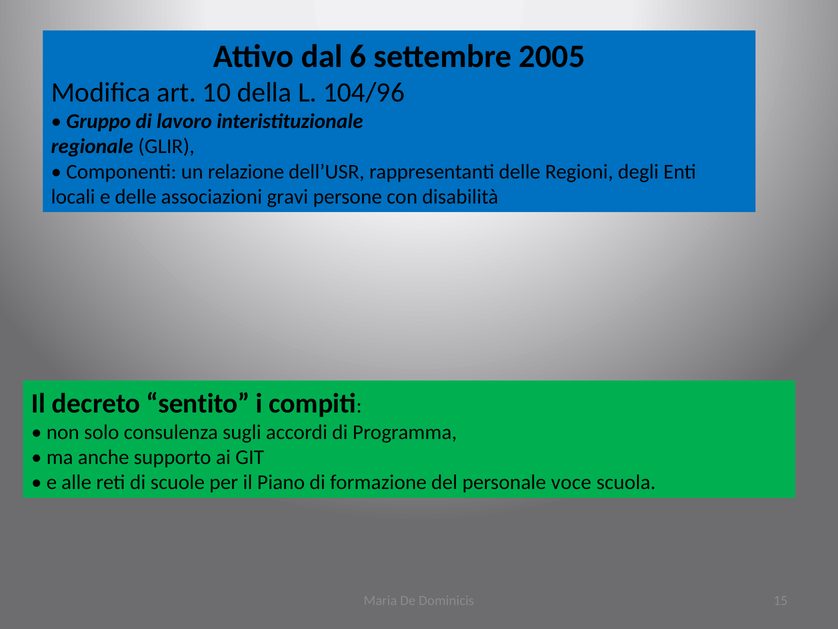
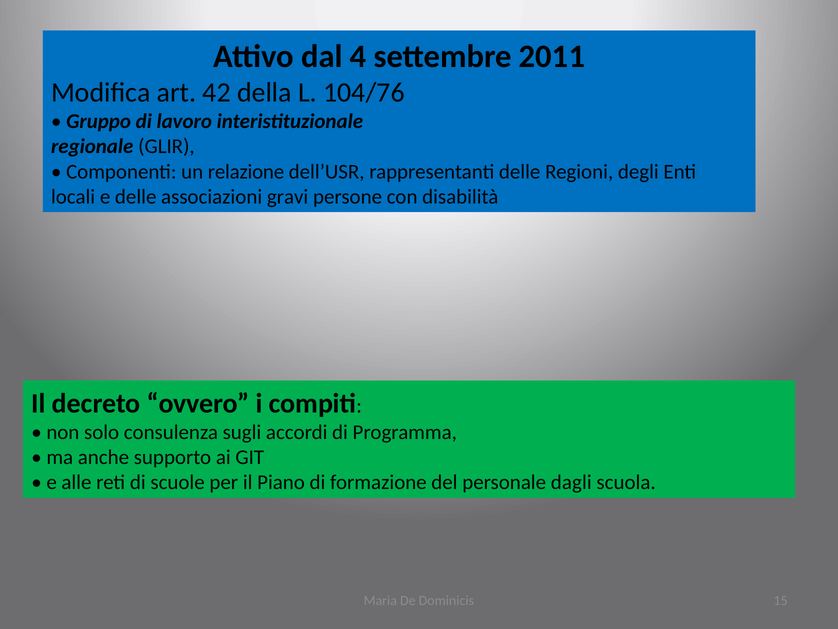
6: 6 -> 4 (358, 56)
2005: 2005 -> 2011 (552, 56)
10: 10 -> 42 (217, 92)
104/96: 104/96 -> 104/76 (364, 92)
sentito: sentito -> ovvero (198, 403)
voce: voce -> dagli (571, 482)
